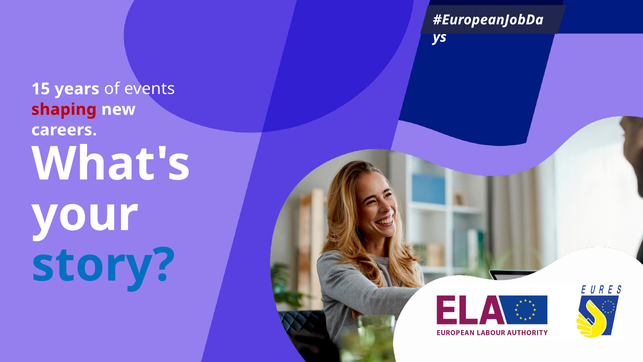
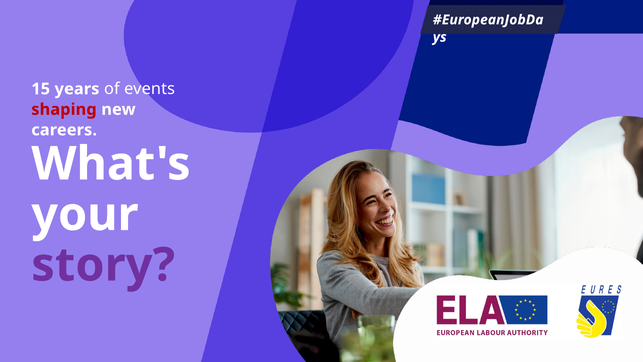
story colour: blue -> purple (103, 265)
